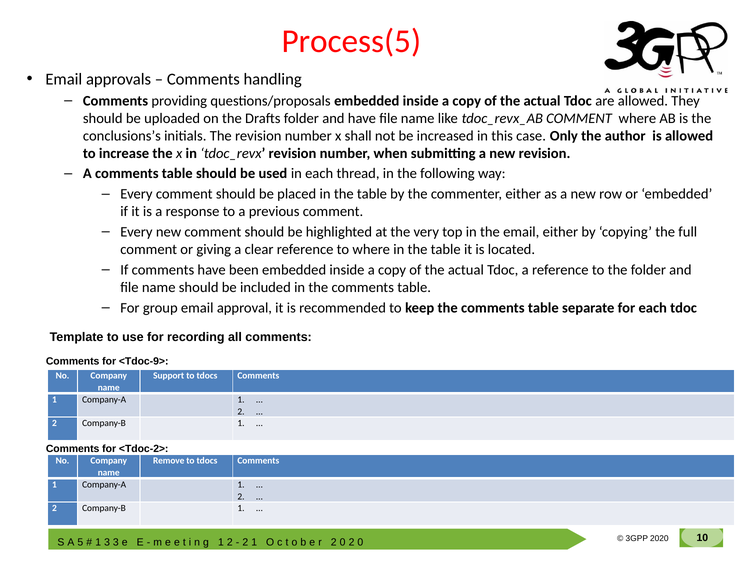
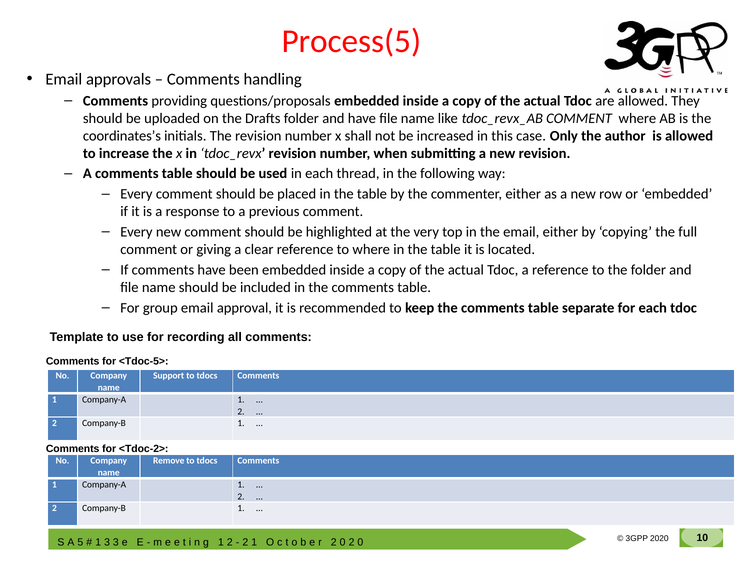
conclusions’s: conclusions’s -> coordinates’s (122, 136)
<Tdoc-9>: <Tdoc-9> -> <Tdoc-5> (144, 361)
